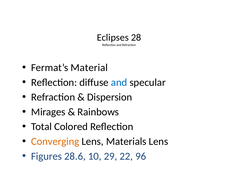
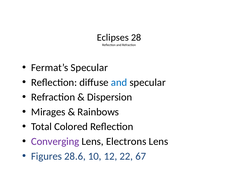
Fermat’s Material: Material -> Specular (89, 68)
Converging colour: orange -> purple (55, 142)
Materials: Materials -> Electrons (126, 142)
29: 29 -> 12 (111, 157)
96: 96 -> 67 (141, 157)
